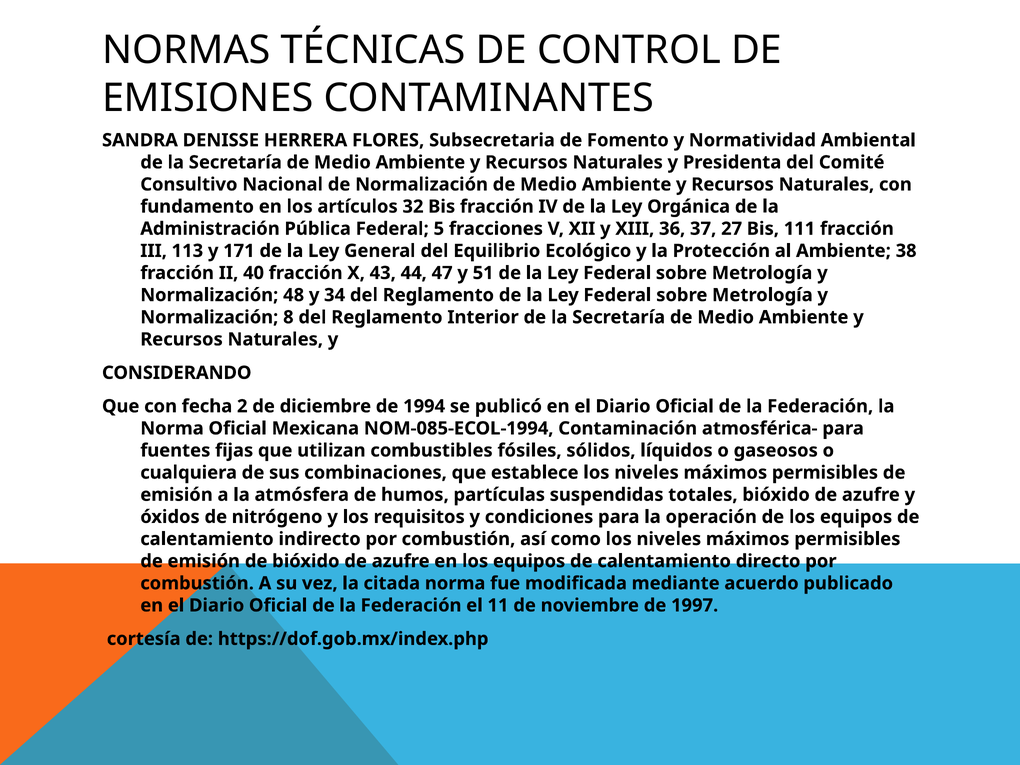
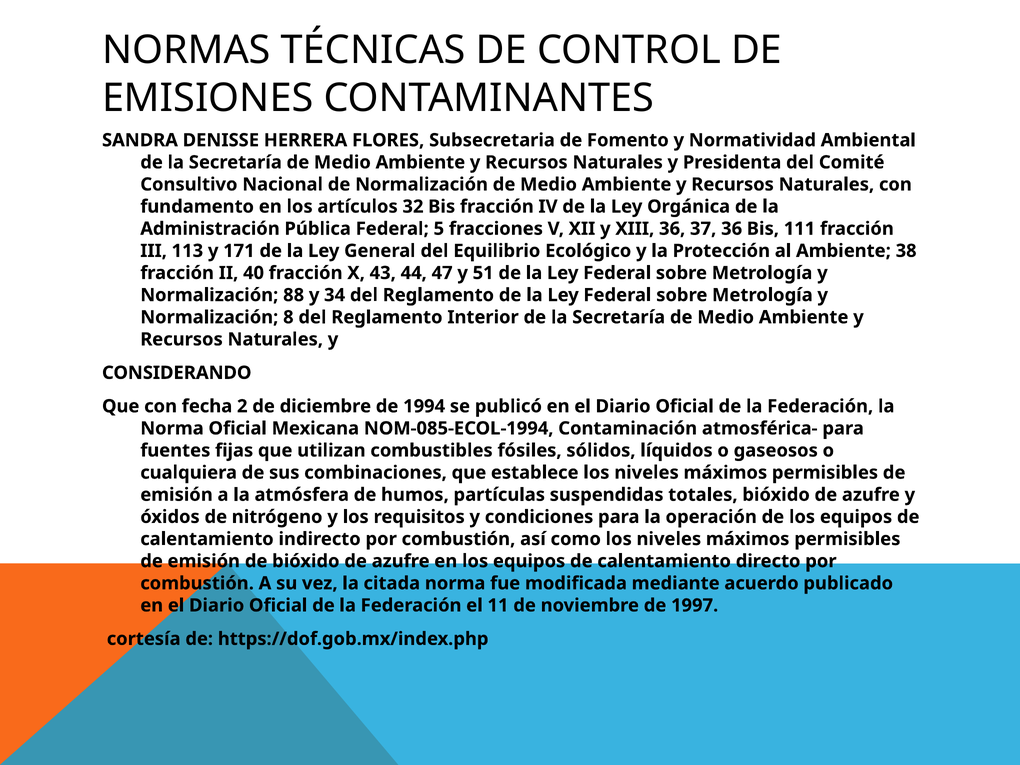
37 27: 27 -> 36 (732, 229)
48: 48 -> 88 (294, 295)
